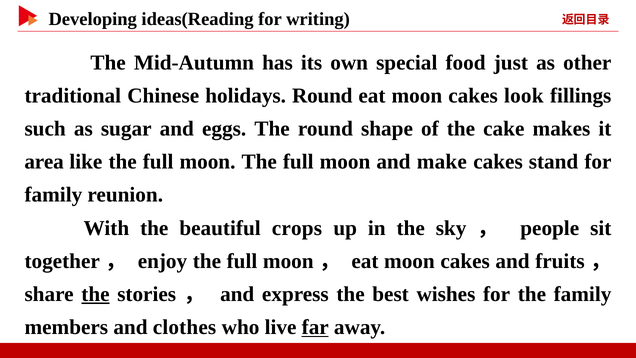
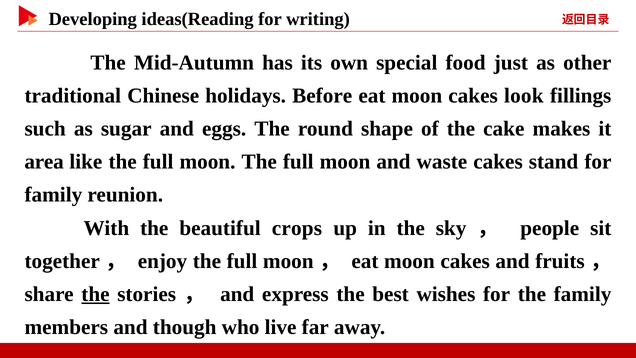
holidays Round: Round -> Before (322, 96)
make: make -> waste (442, 162)
clothes: clothes -> though (185, 327)
far underline: present -> none (315, 327)
